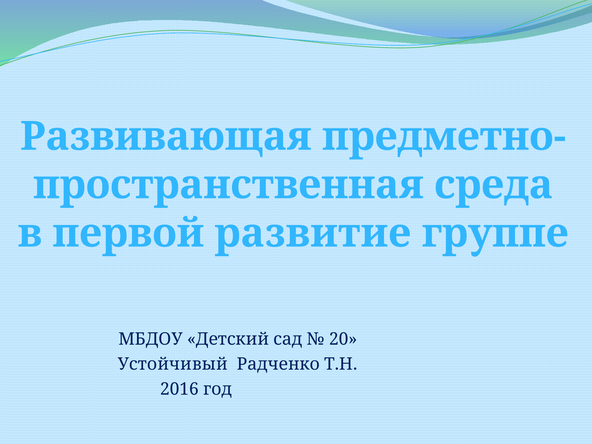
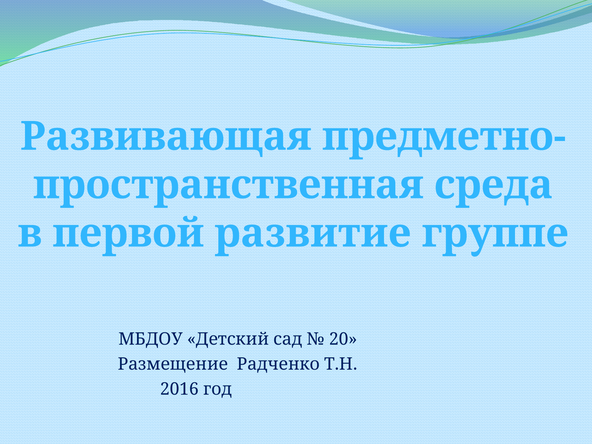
Устойчивый: Устойчивый -> Размещение (173, 364)
